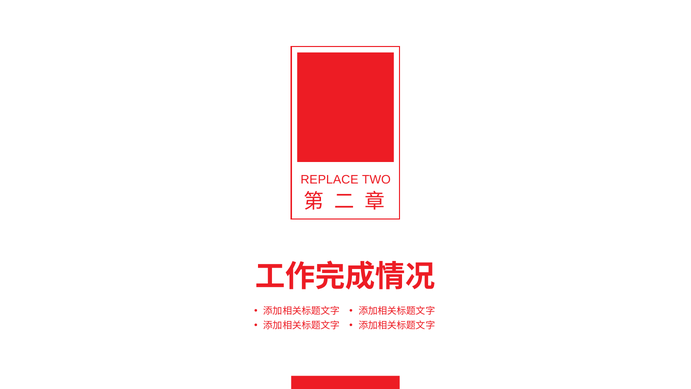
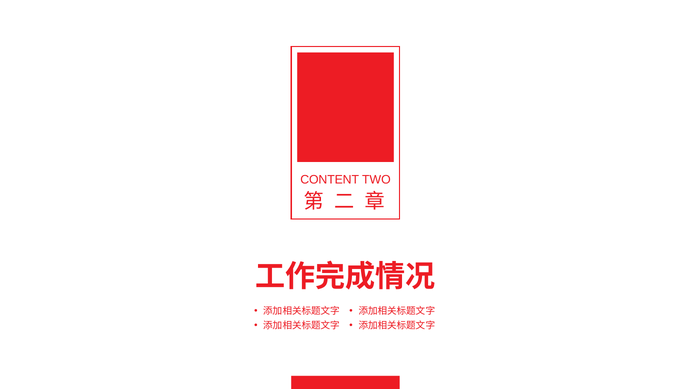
REPLACE: REPLACE -> CONTENT (330, 180)
